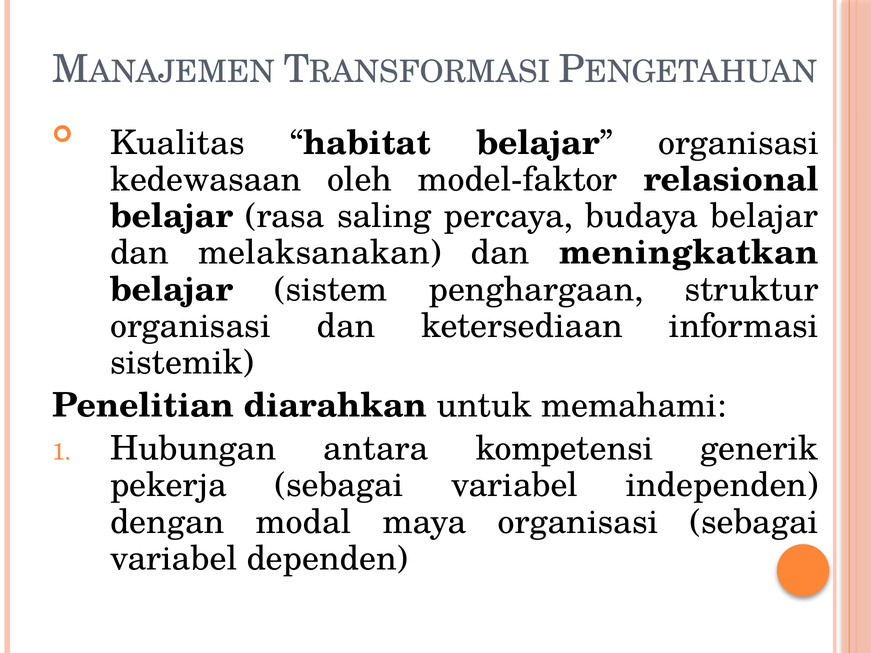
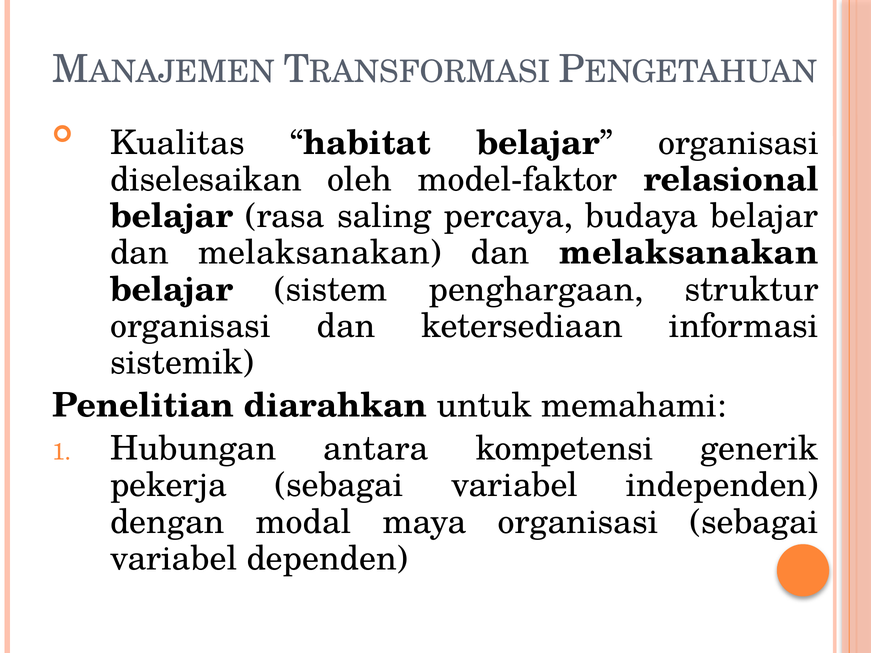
kedewasaan: kedewasaan -> diselesaikan (206, 180)
meningkatkan: meningkatkan -> melaksanakan (689, 253)
